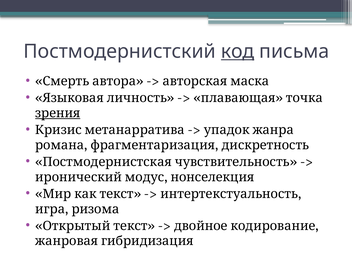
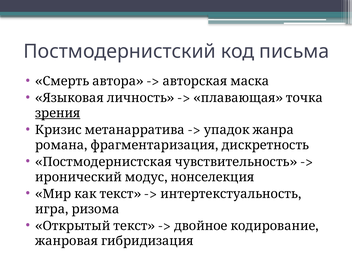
код underline: present -> none (238, 51)
